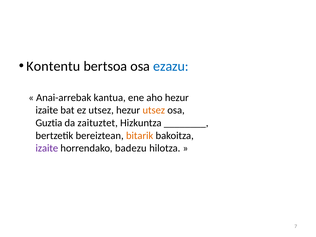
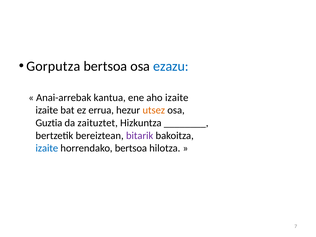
Kontentu: Kontentu -> Gorputza (53, 66)
aho hezur: hezur -> izaite (177, 98)
ez utsez: utsez -> errua (101, 110)
bitarik colour: orange -> purple (140, 136)
izaite colour: purple -> blue (47, 148)
horrendako badezu: badezu -> bertsoa (131, 148)
